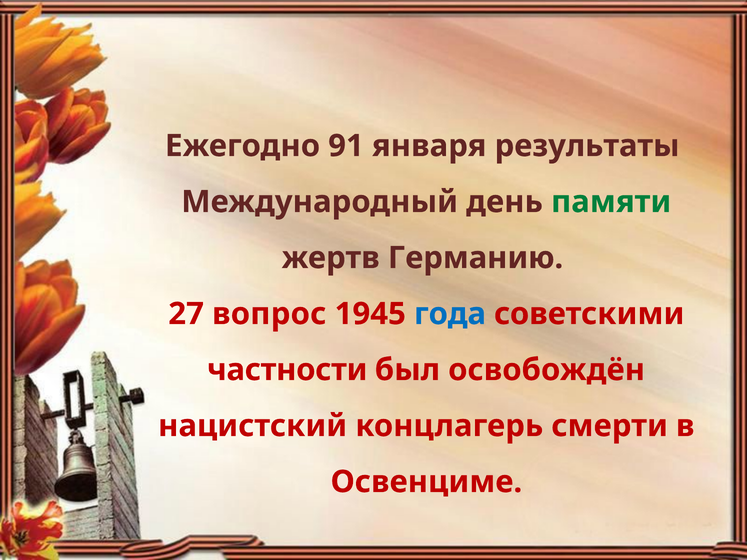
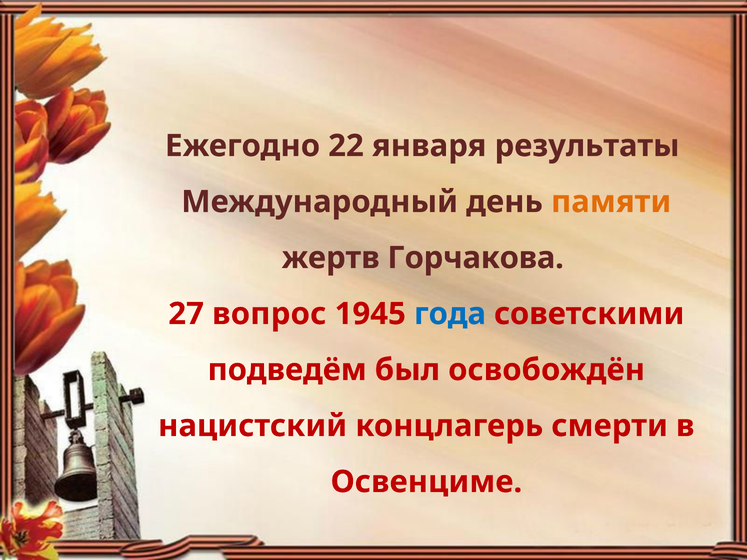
91: 91 -> 22 (346, 146)
памяти colour: green -> orange (611, 202)
Германию: Германию -> Горчакова (476, 258)
частности: частности -> подведём (287, 370)
